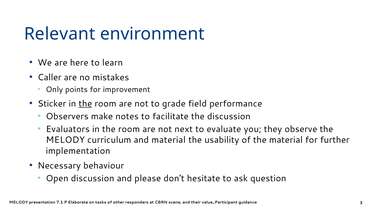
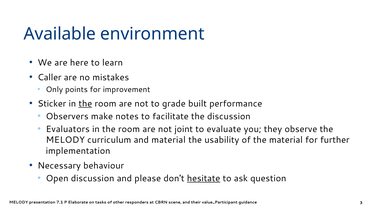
Relevant: Relevant -> Available (60, 34)
field: field -> built (197, 104)
next: next -> joint (184, 129)
hesitate underline: none -> present (204, 178)
